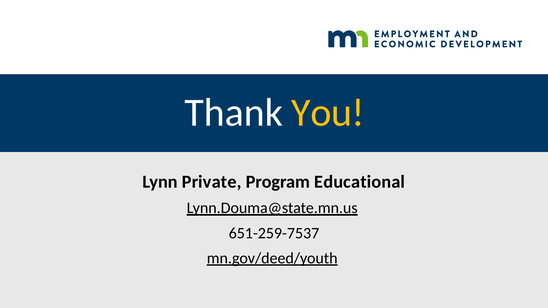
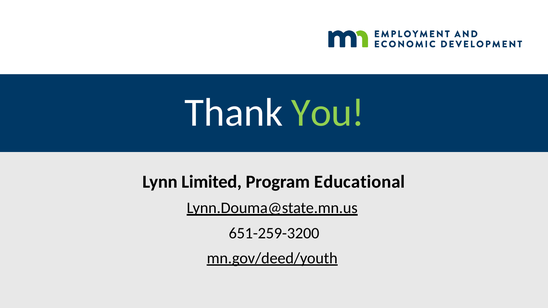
You colour: yellow -> light green (328, 113)
Private: Private -> Limited (212, 182)
651-259-7537: 651-259-7537 -> 651-259-3200 (274, 233)
